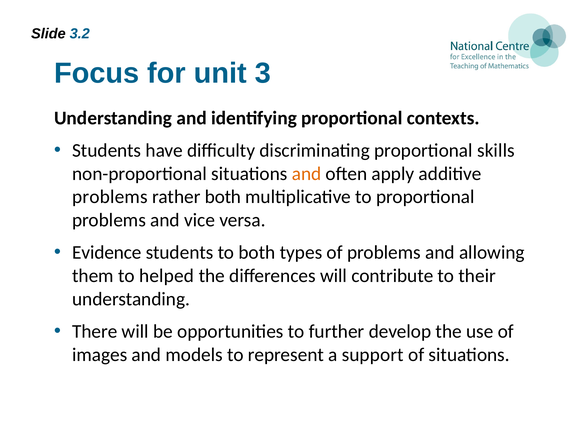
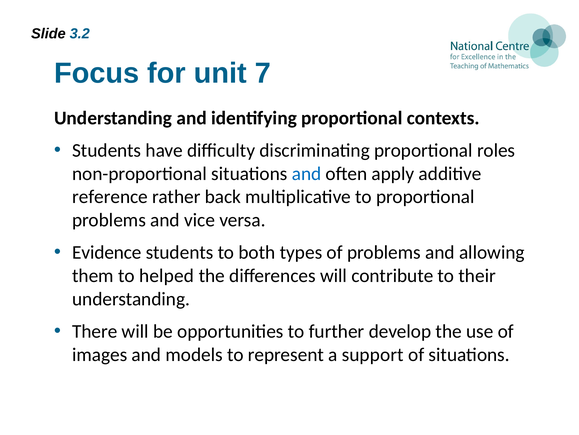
3: 3 -> 7 (263, 73)
skills: skills -> roles (496, 150)
and colour: orange -> blue (307, 173)
problems: problems -> reference (110, 197)
rather both: both -> back (223, 197)
